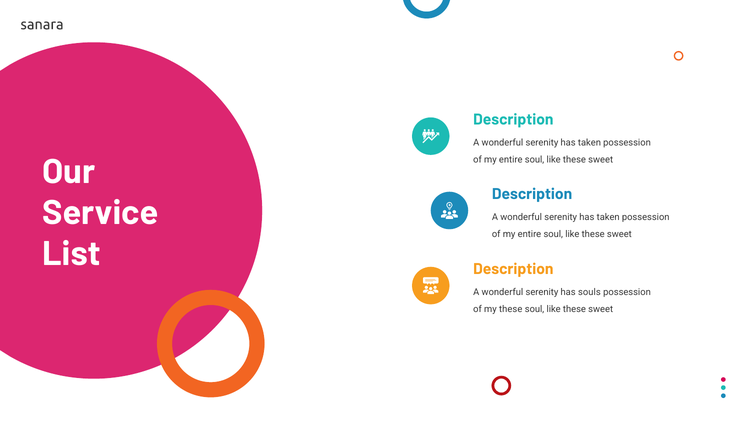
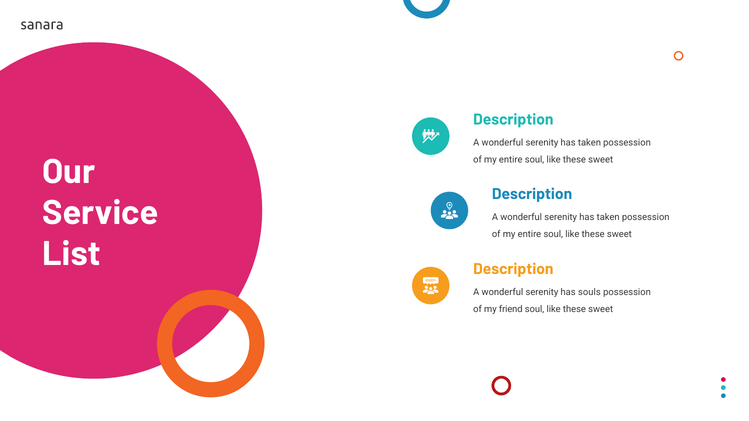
my these: these -> friend (511, 309)
